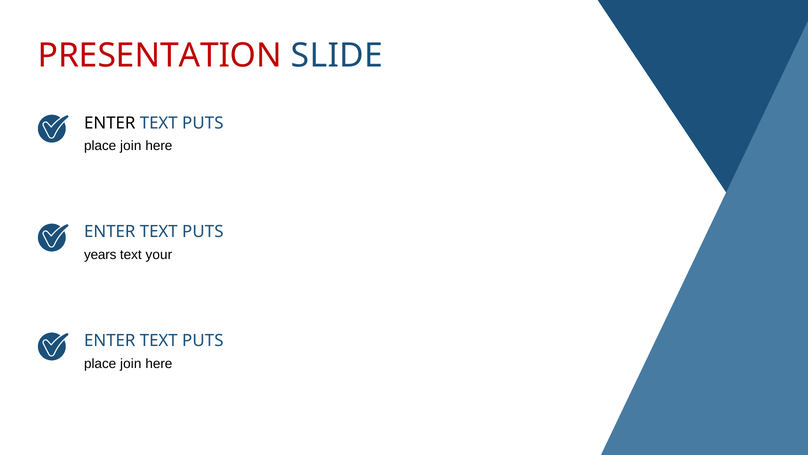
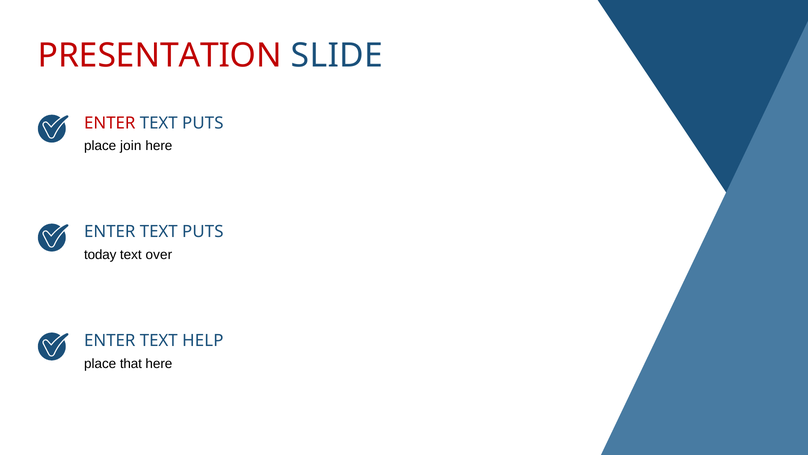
ENTER colour: black -> red (110, 123)
years: years -> today (100, 255)
your: your -> over (159, 255)
PUTS: PUTS -> HELP (203, 340)
join: join -> that (131, 363)
